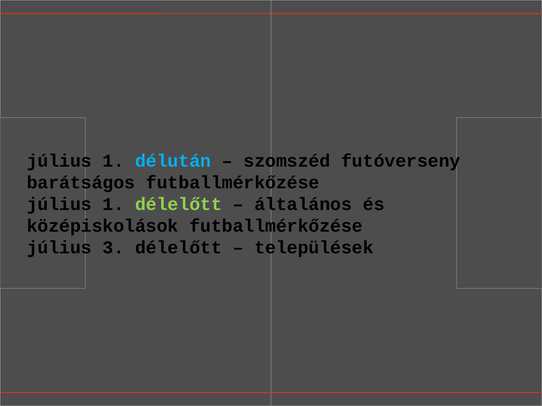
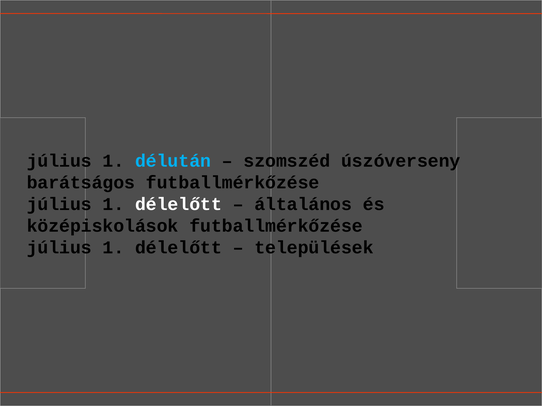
futóverseny: futóverseny -> úszóverseny (401, 161)
délelőtt colour: light green -> white (178, 205)
3: 3 -> 1 (113, 248)
